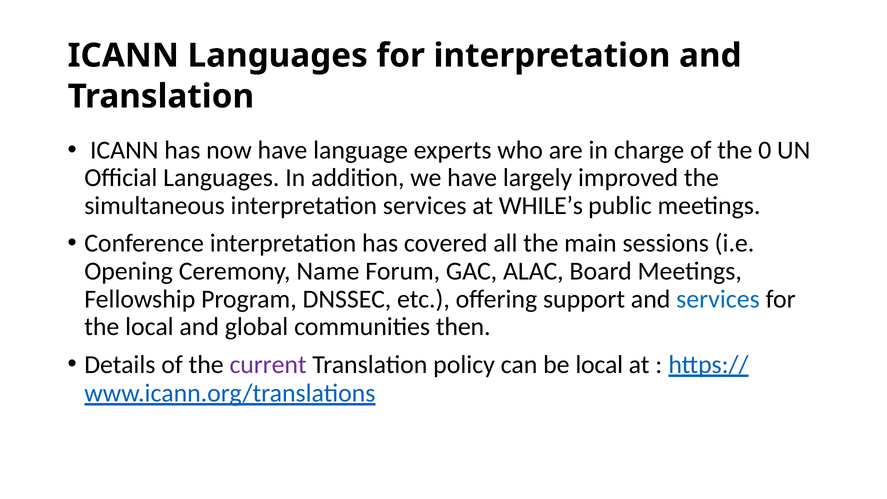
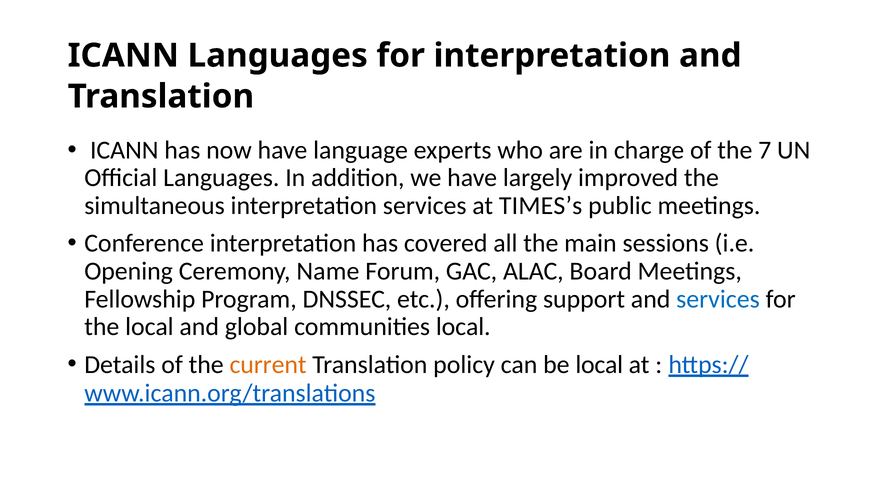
0: 0 -> 7 (765, 150)
WHILE’s: WHILE’s -> TIMES’s (541, 206)
communities then: then -> local (463, 327)
current colour: purple -> orange (268, 364)
